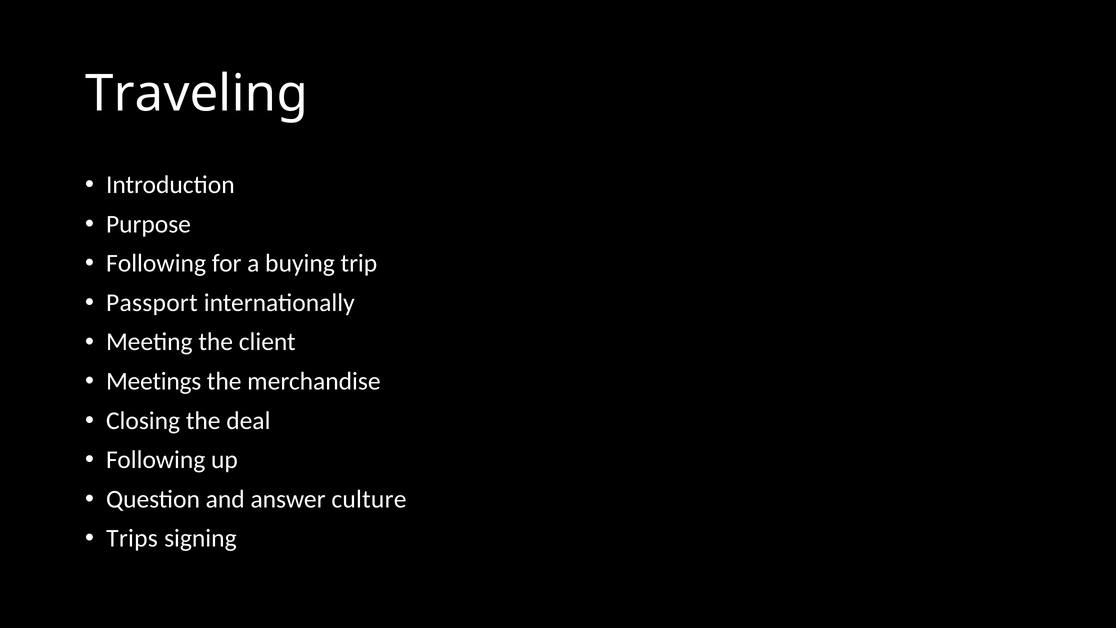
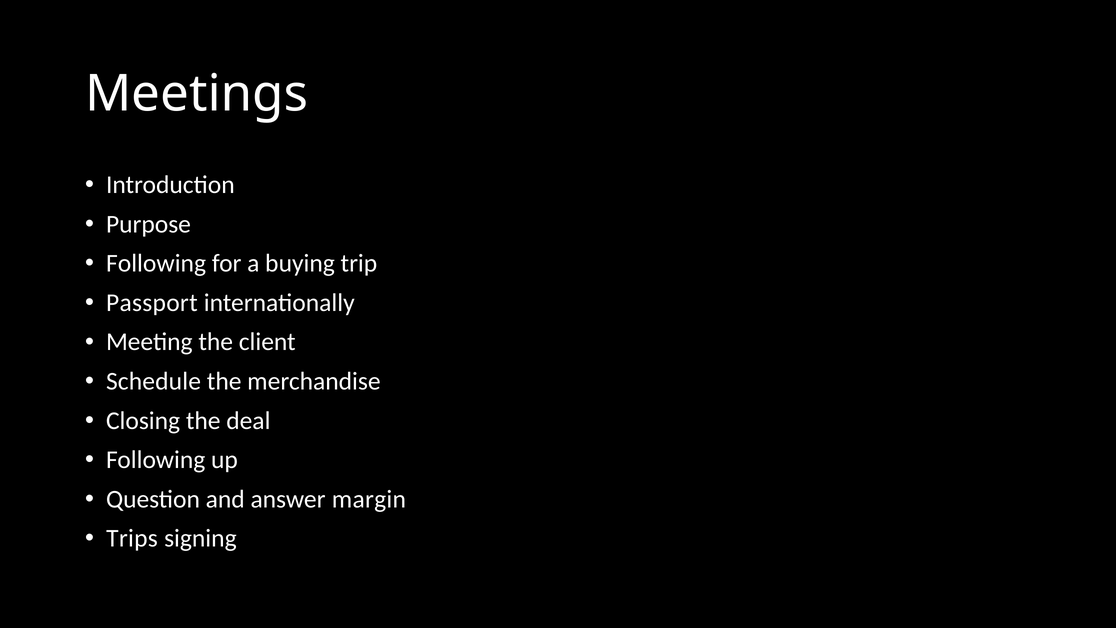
Traveling: Traveling -> Meetings (197, 94)
Meetings: Meetings -> Schedule (153, 381)
culture: culture -> margin (369, 499)
